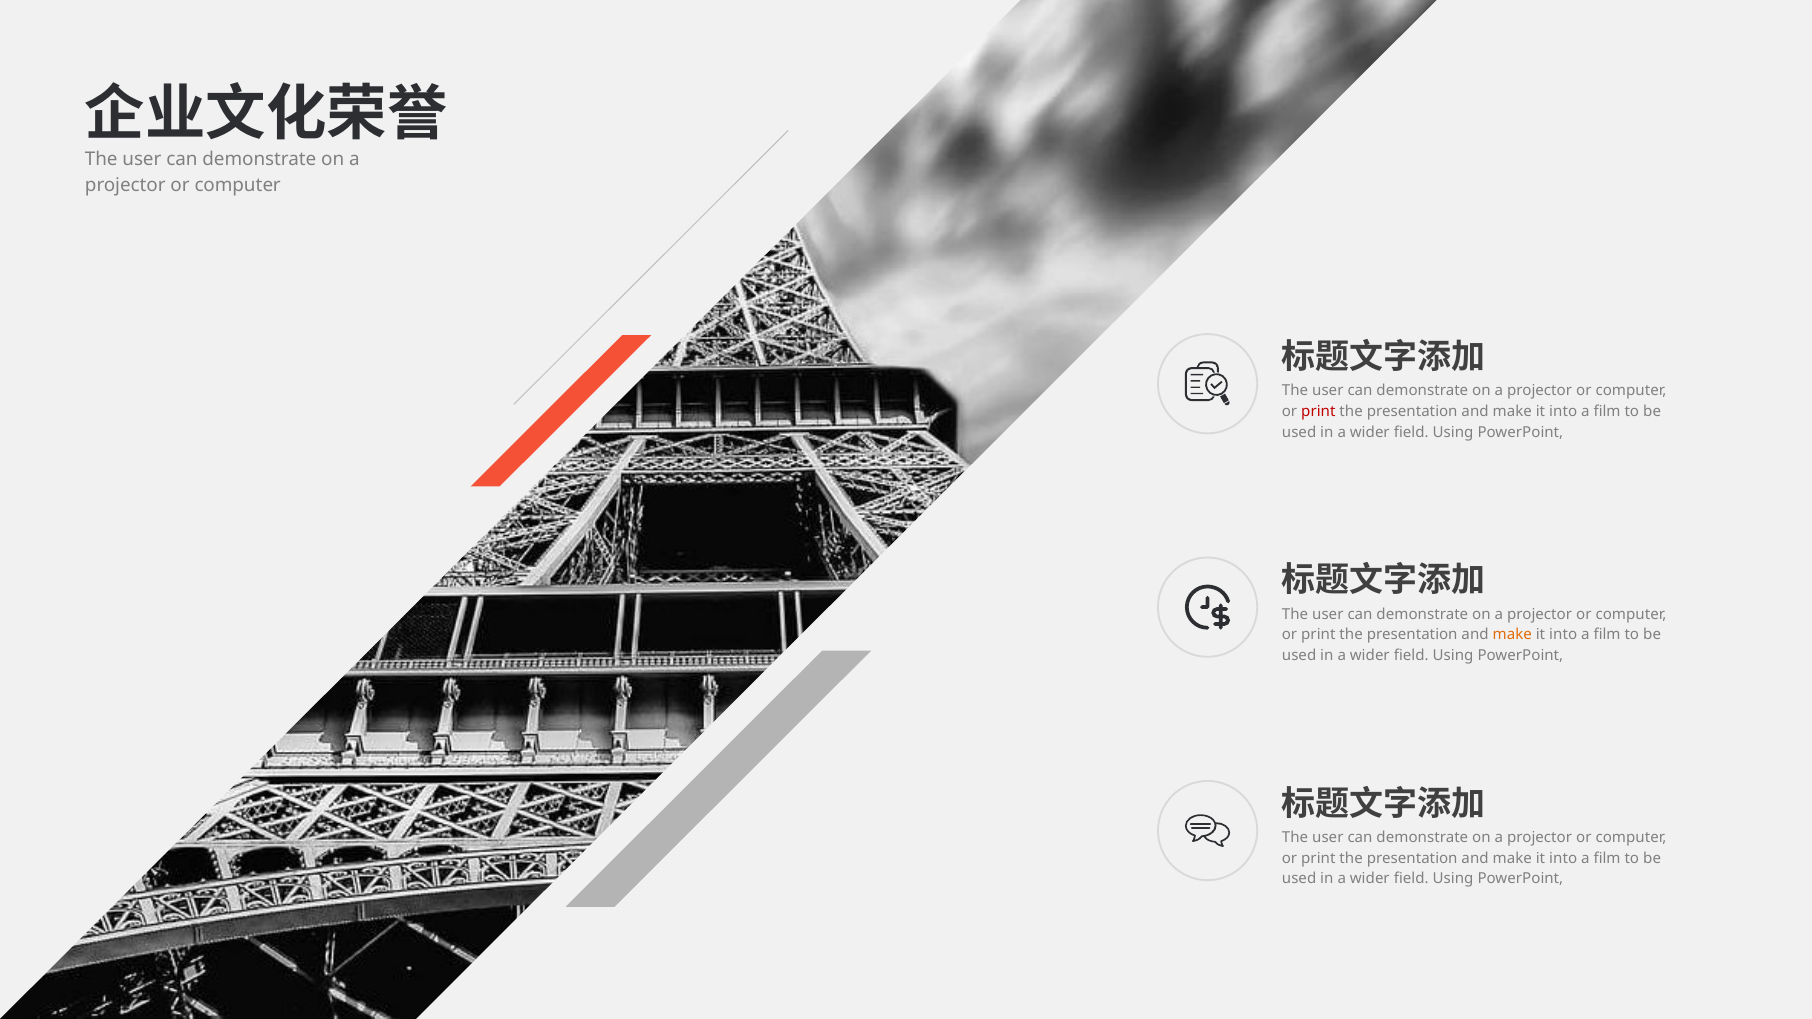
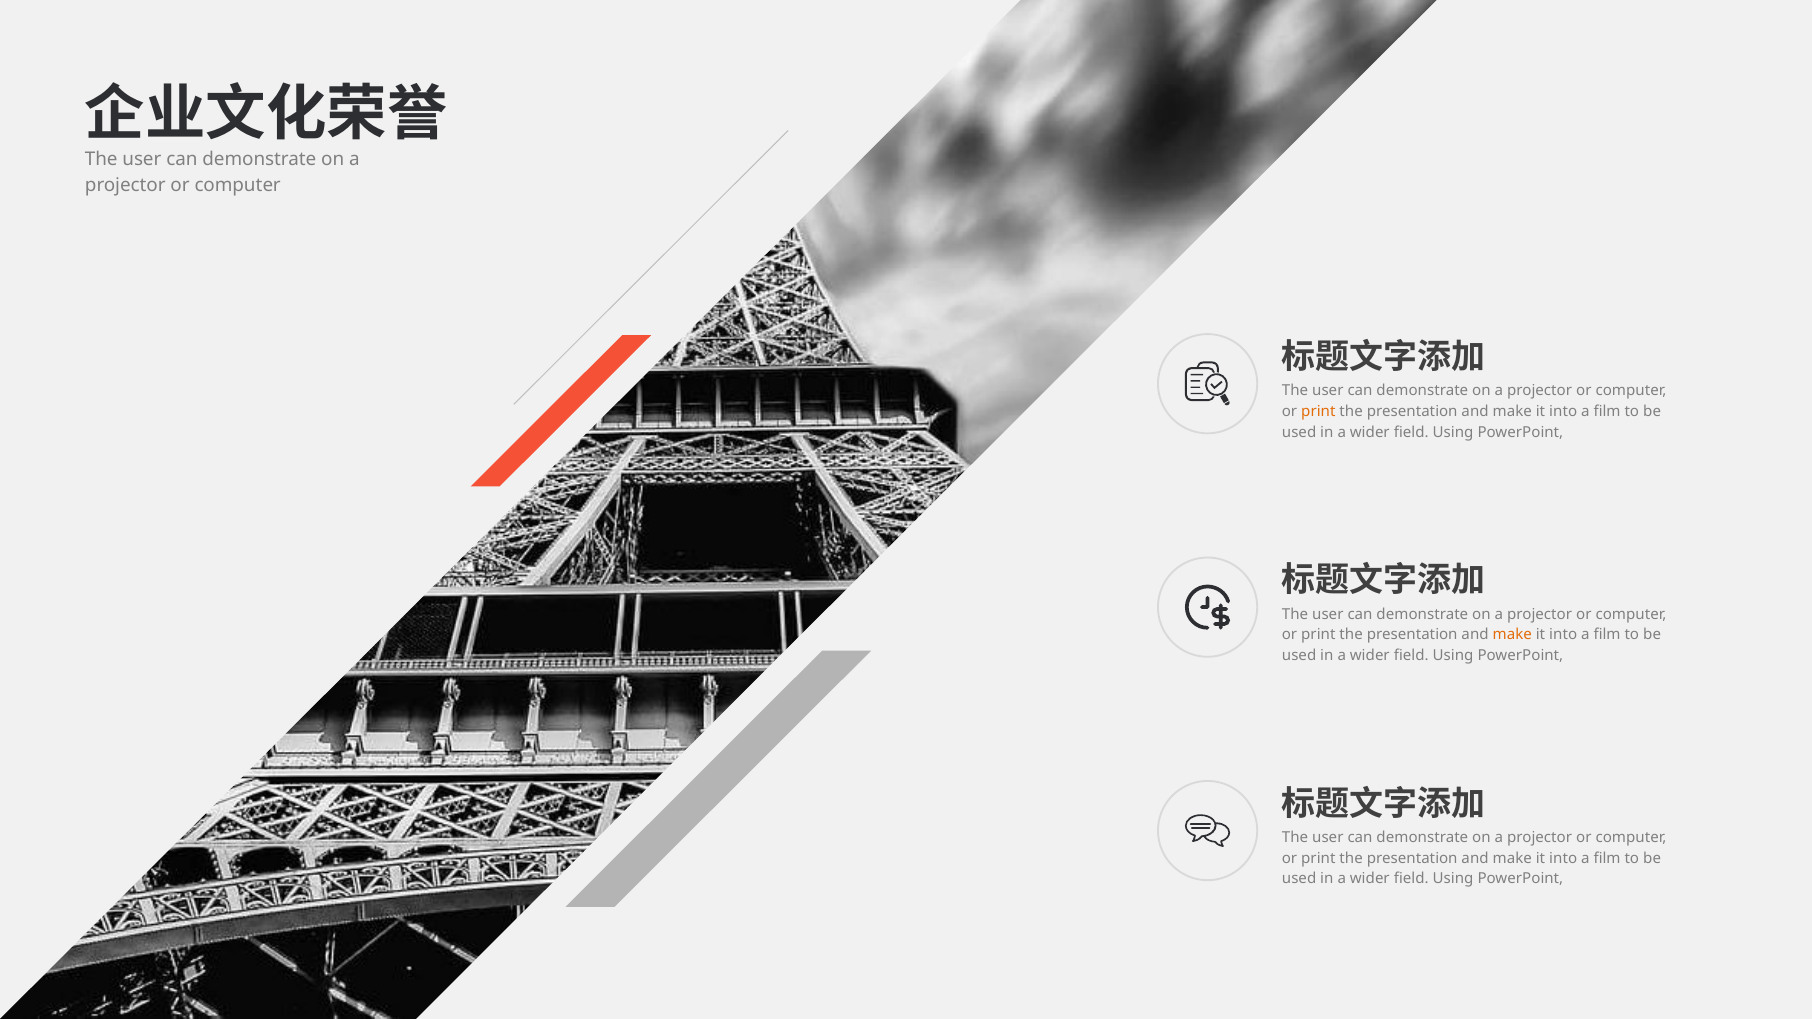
print colour: red -> orange (1318, 412)
